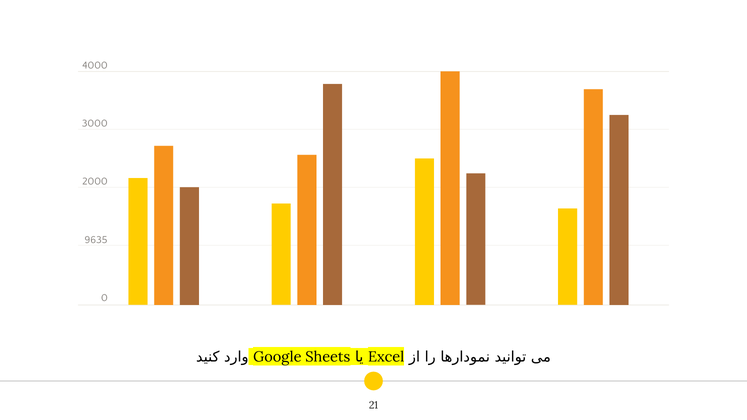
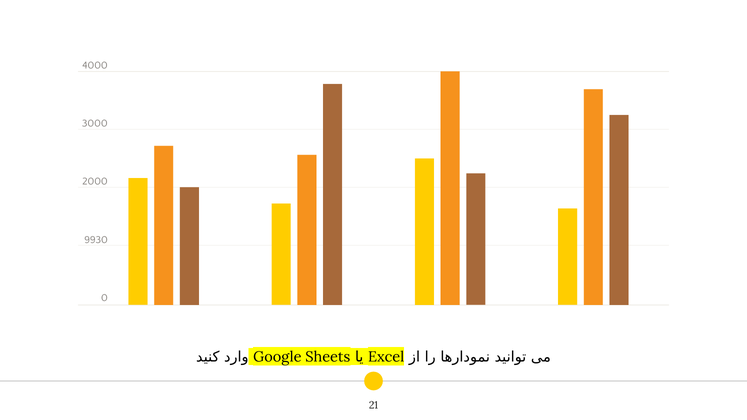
9635: 9635 -> 9930 (96, 240)
